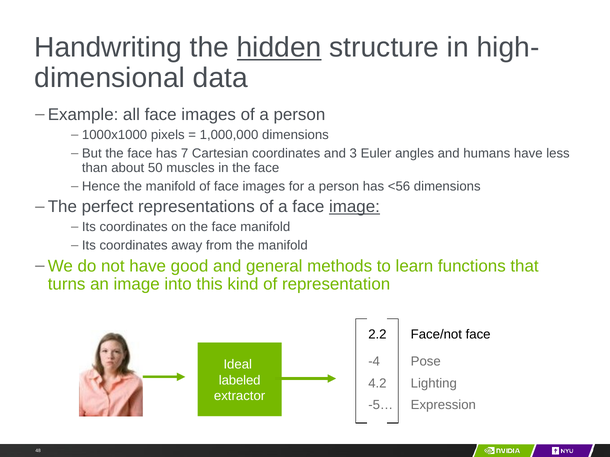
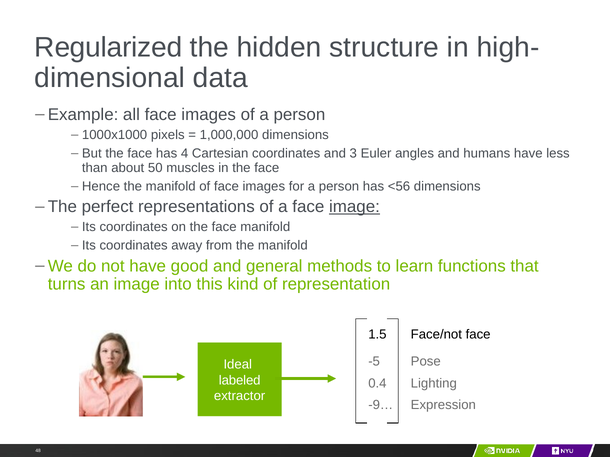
Handwriting: Handwriting -> Regularized (108, 48)
hidden underline: present -> none (279, 48)
7: 7 -> 4 (185, 154)
2.2: 2.2 -> 1.5 (377, 335)
-4: -4 -> -5 (374, 362)
4.2: 4.2 -> 0.4 (377, 384)
-5…: -5… -> -9… (381, 405)
